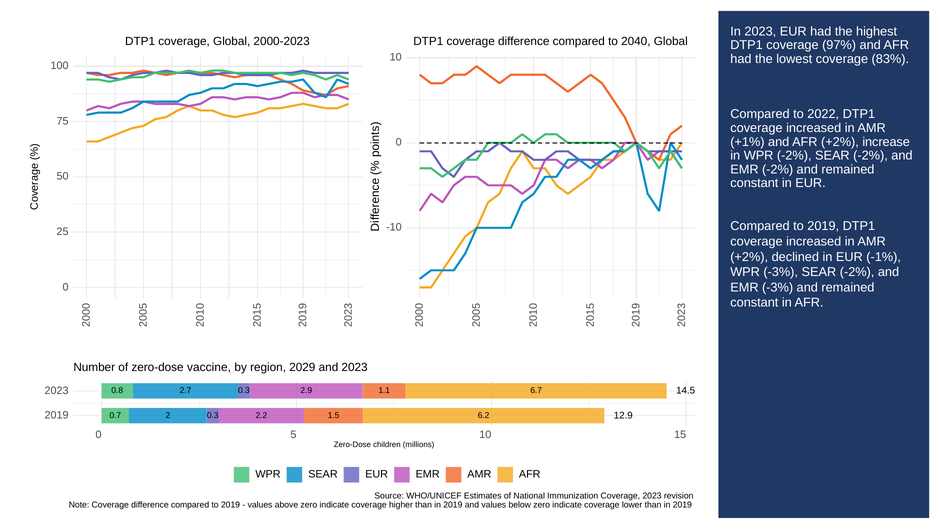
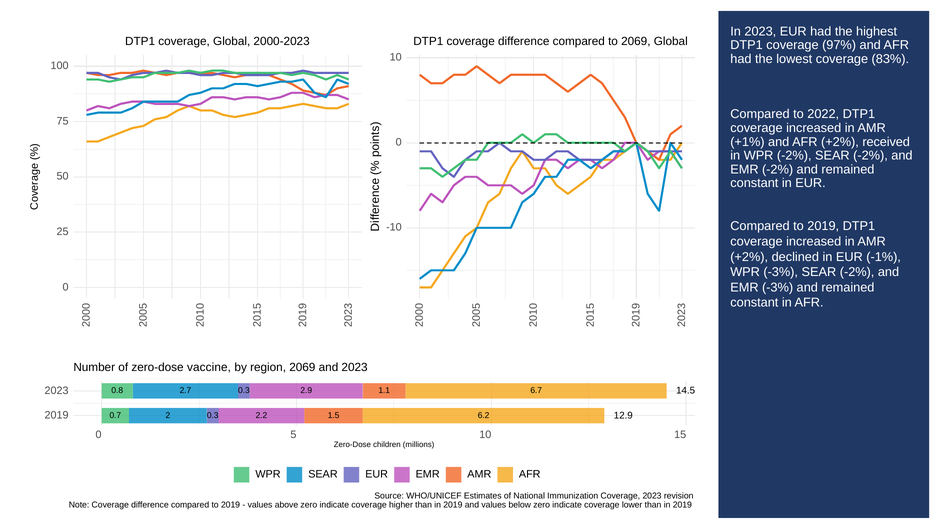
to 2040: 2040 -> 2069 (636, 41)
increase: increase -> received (886, 142)
region 2029: 2029 -> 2069 (302, 368)
